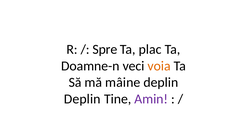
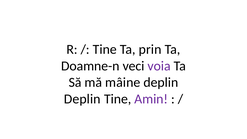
Spre: Spre -> Tine (105, 49)
plac: plac -> prin (150, 49)
voia colour: orange -> purple (159, 66)
